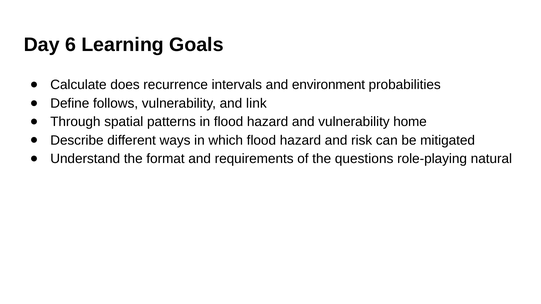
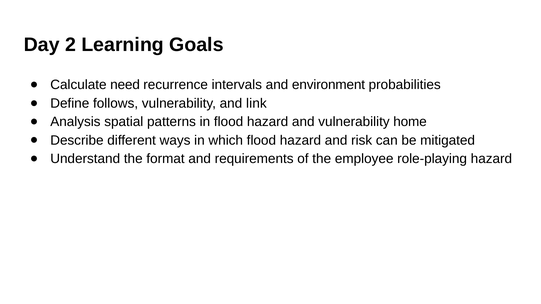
6: 6 -> 2 (71, 45)
does: does -> need (125, 85)
Through: Through -> Analysis (75, 122)
questions: questions -> employee (364, 159)
role-playing natural: natural -> hazard (491, 159)
